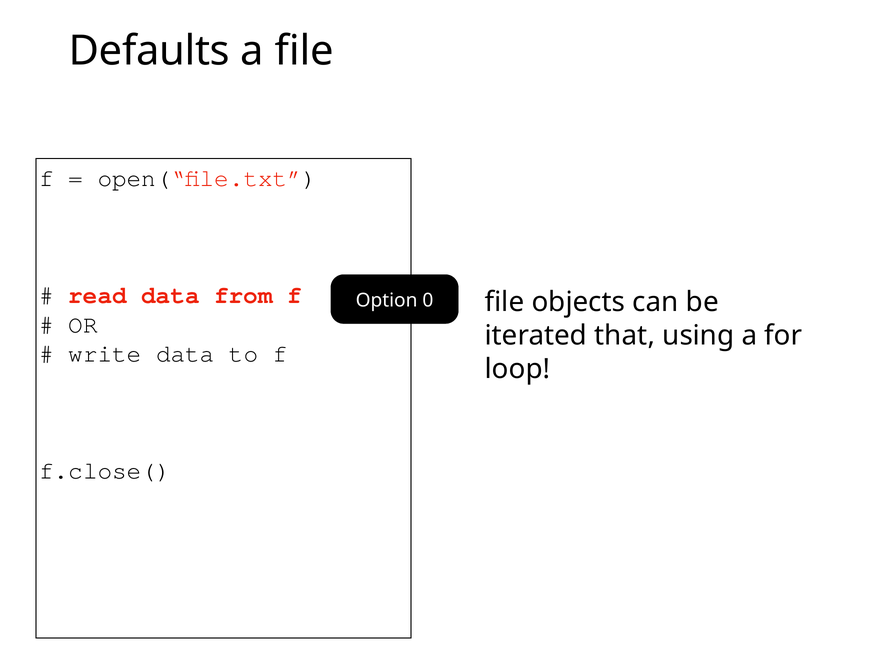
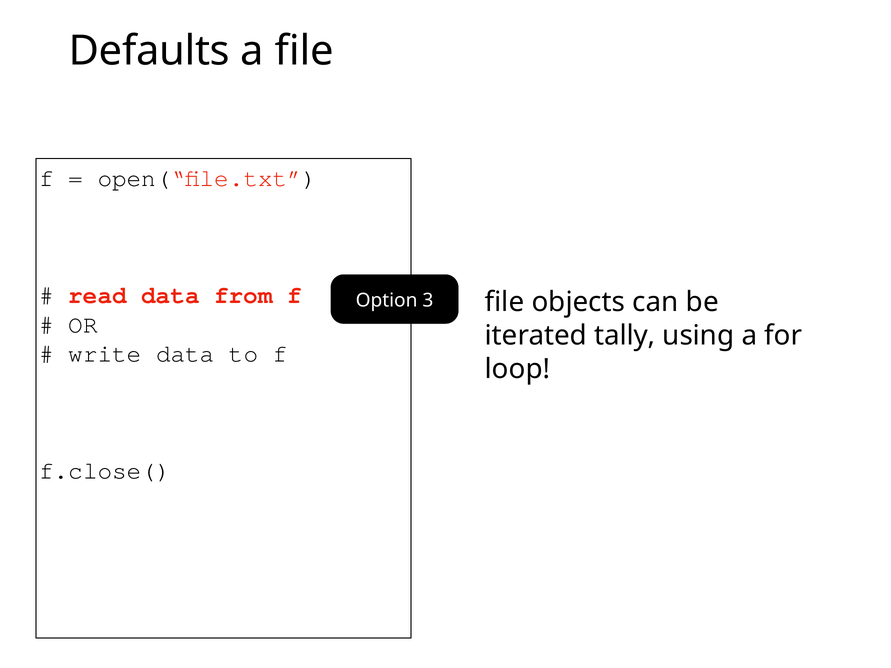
0: 0 -> 3 (428, 301)
that: that -> tally (625, 336)
